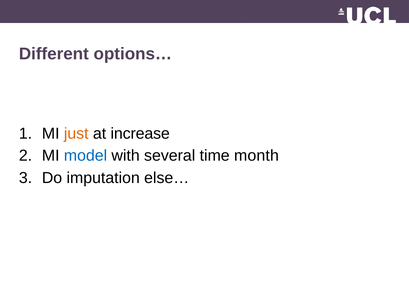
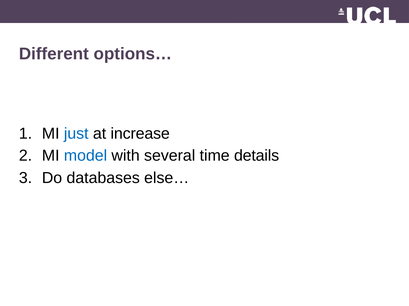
just colour: orange -> blue (76, 134)
month: month -> details (257, 156)
imputation: imputation -> databases (103, 178)
